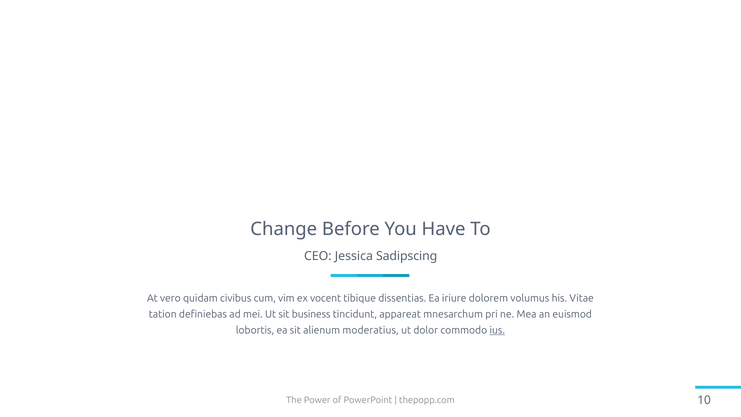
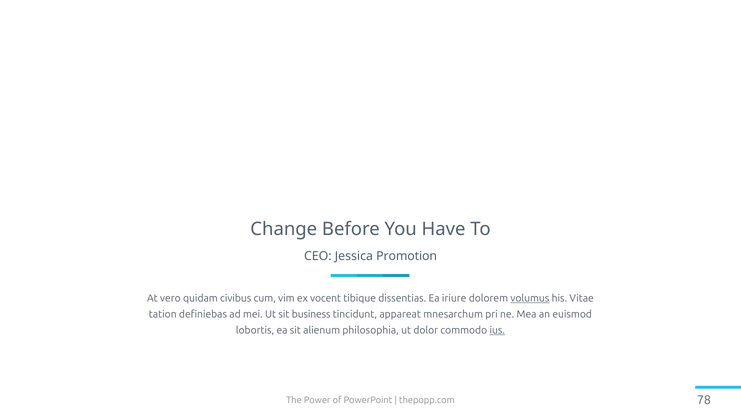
Sadipscing: Sadipscing -> Promotion (407, 256)
volumus underline: none -> present (530, 298)
moderatius: moderatius -> philosophia (371, 330)
10: 10 -> 78 (704, 400)
